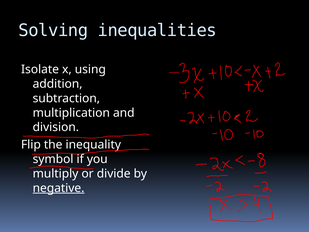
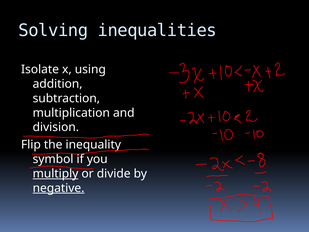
multiply underline: none -> present (56, 173)
